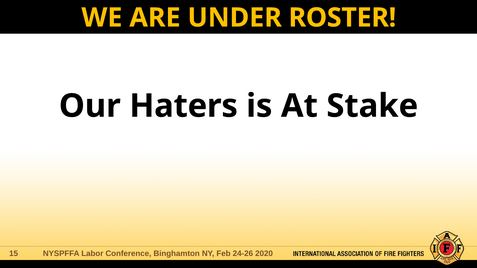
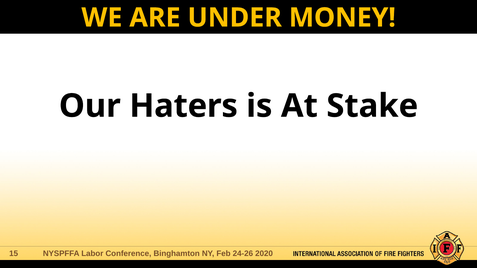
ROSTER: ROSTER -> MONEY (342, 18)
